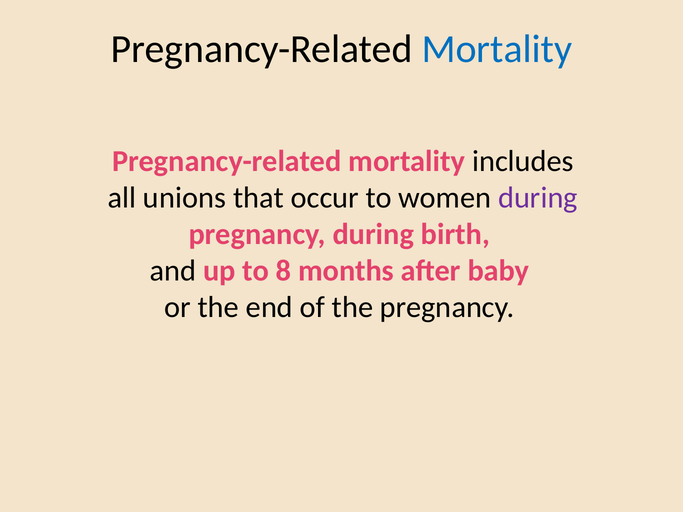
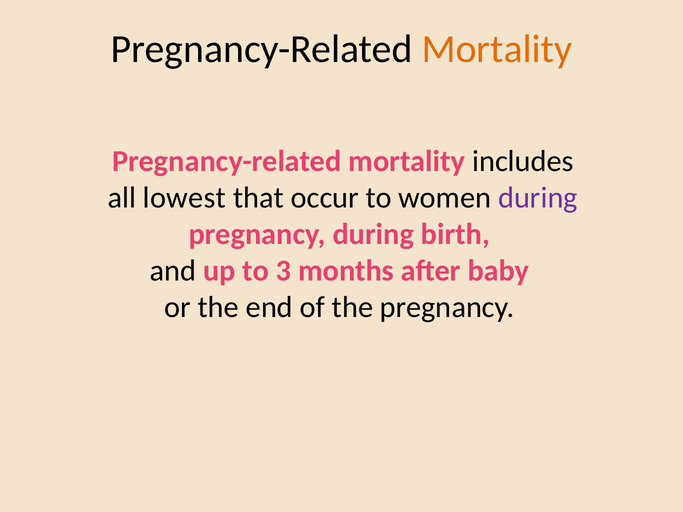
Mortality colour: blue -> orange (497, 49)
unions: unions -> lowest (185, 198)
8: 8 -> 3 (283, 271)
